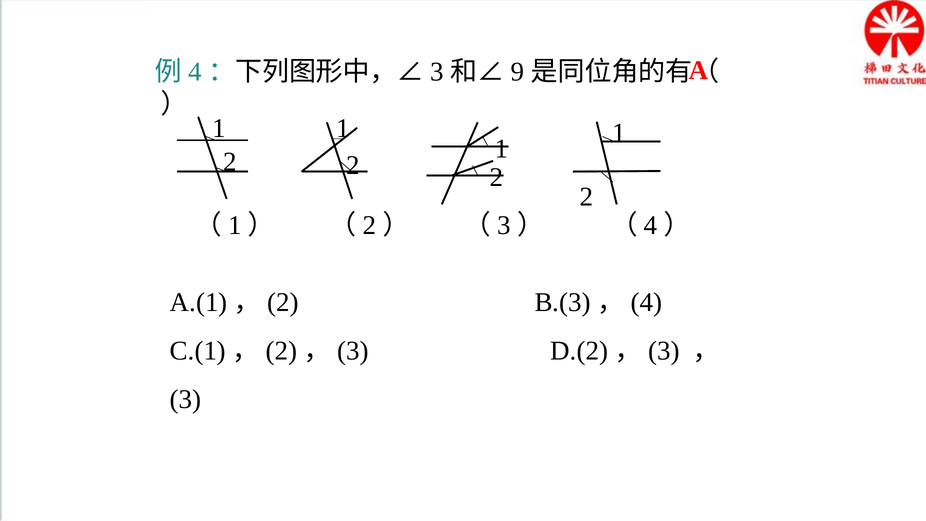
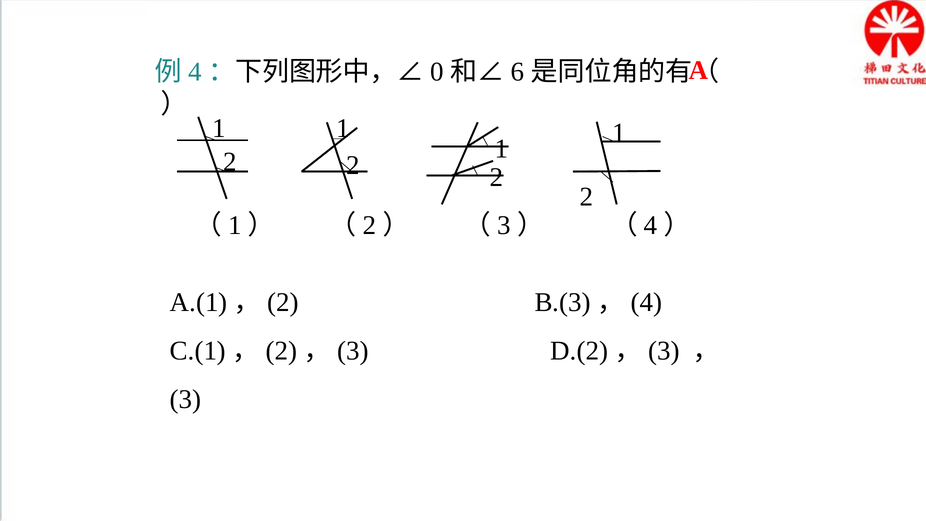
3: 3 -> 0 (437, 72)
9: 9 -> 6 (517, 72)
